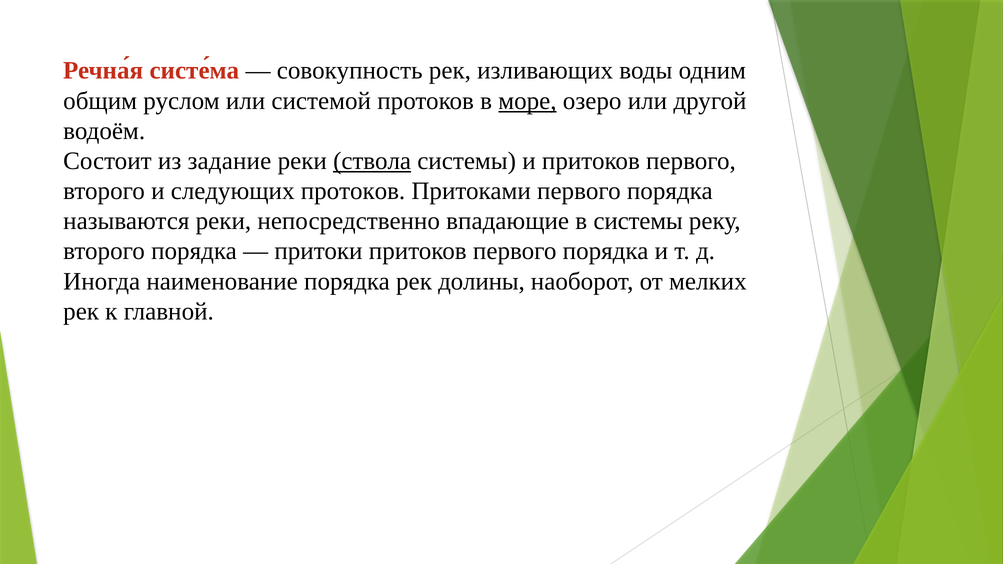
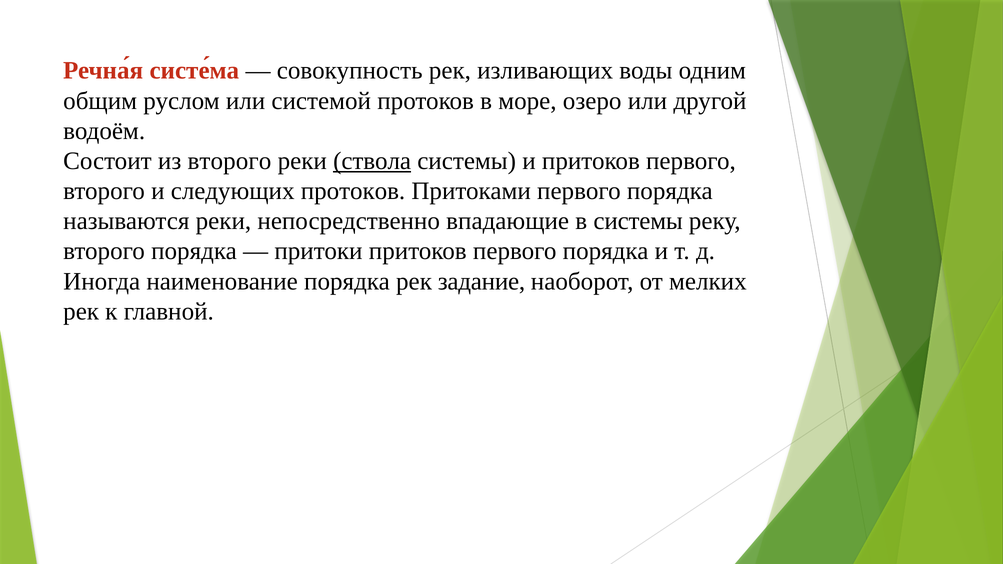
море underline: present -> none (527, 101)
из задание: задание -> второго (229, 161)
долины: долины -> задание (482, 281)
